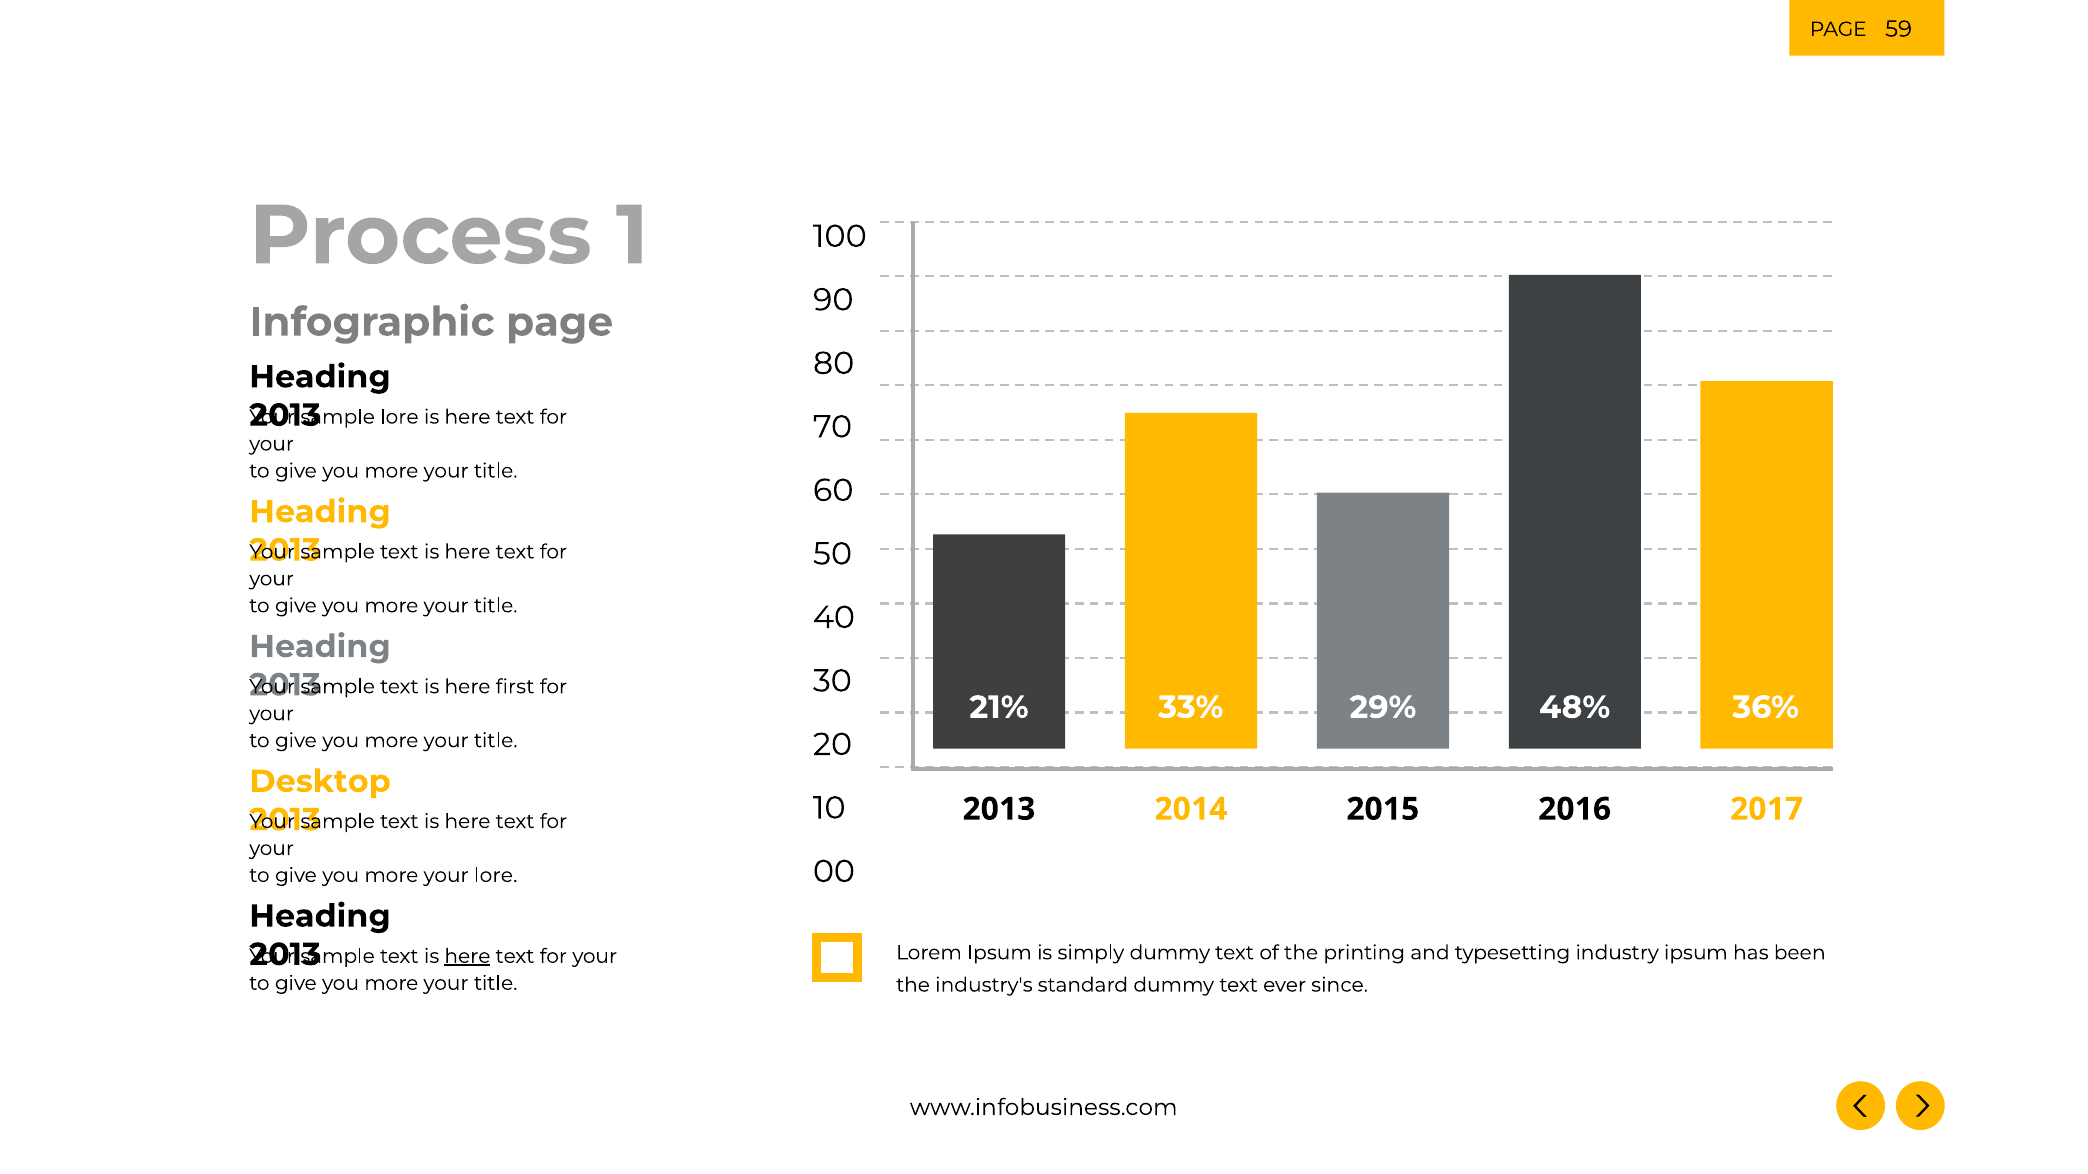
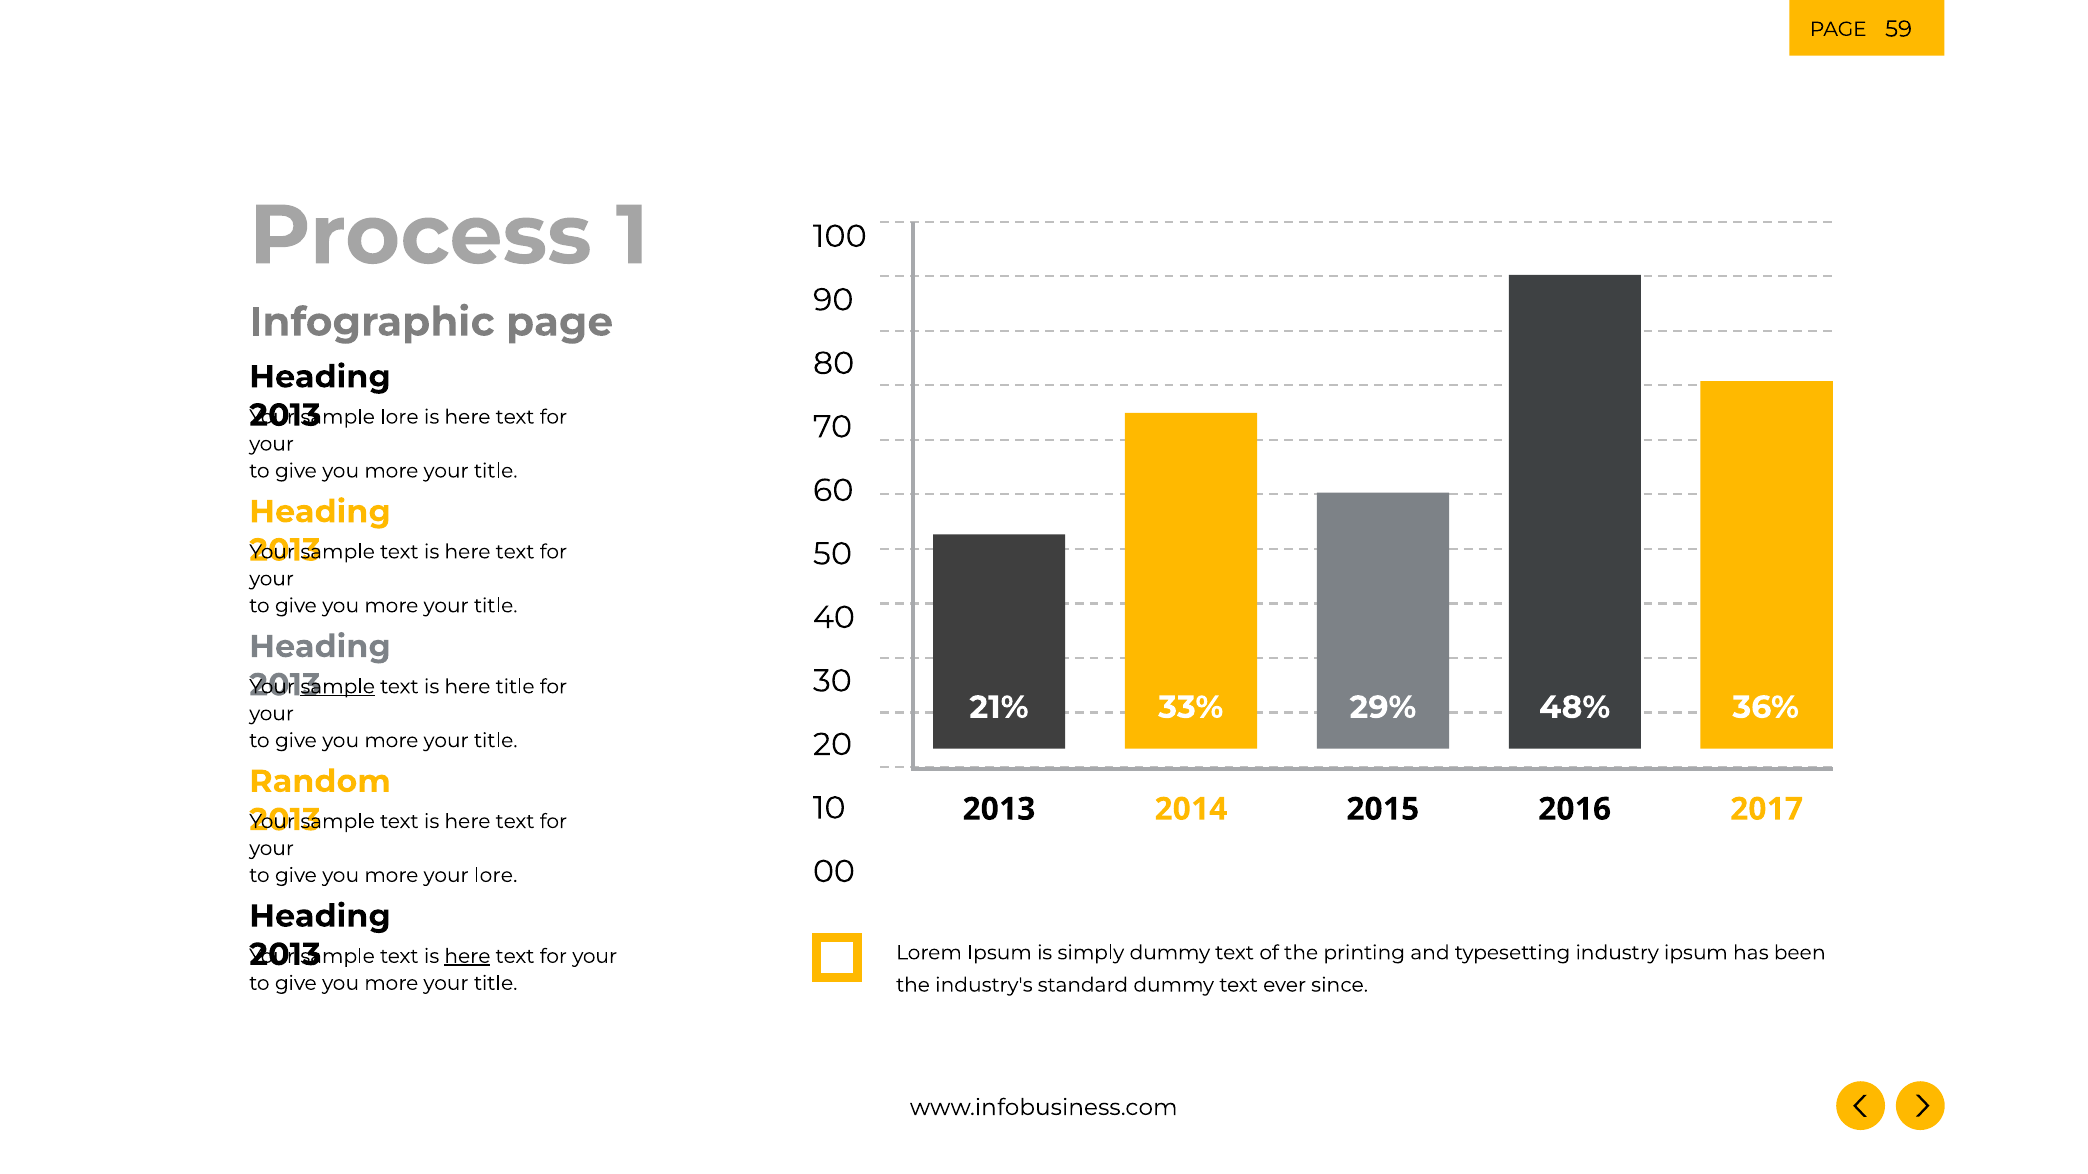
sample underline: none -> present (338, 687)
here first: first -> title (515, 687)
Desktop: Desktop -> Random (320, 782)
